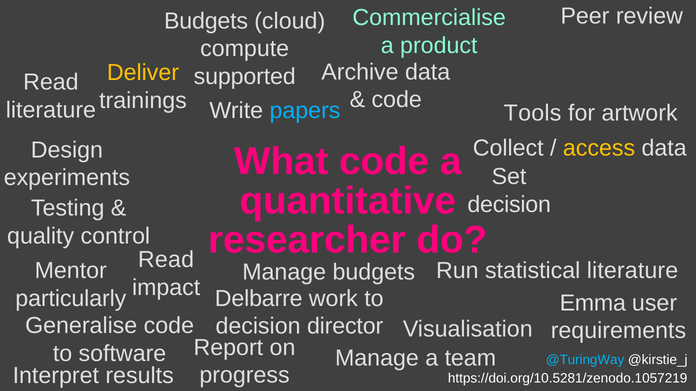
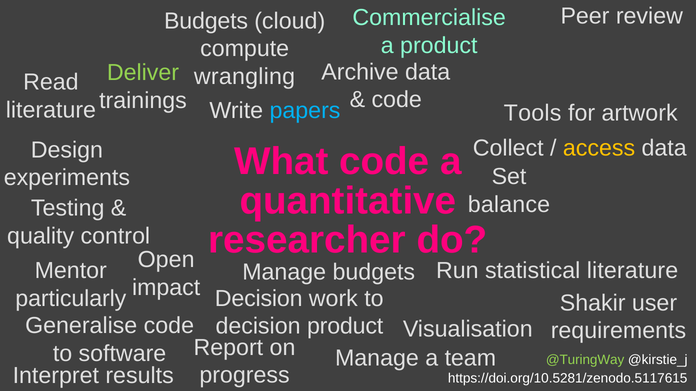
Deliver colour: yellow -> light green (143, 73)
supported: supported -> wrangling (245, 77)
decision: decision -> balance (509, 205)
Read: Read -> Open (166, 260)
Delbarre: Delbarre -> Decision (259, 299)
Emma: Emma -> Shakir (593, 303)
decision director: director -> product (345, 327)
@TuringWay colour: light blue -> light green (585, 360)
https://doi.org/10.5281/zenodo.1057219: https://doi.org/10.5281/zenodo.1057219 -> https://doi.org/10.5281/zenodo.5117615 (568, 379)
